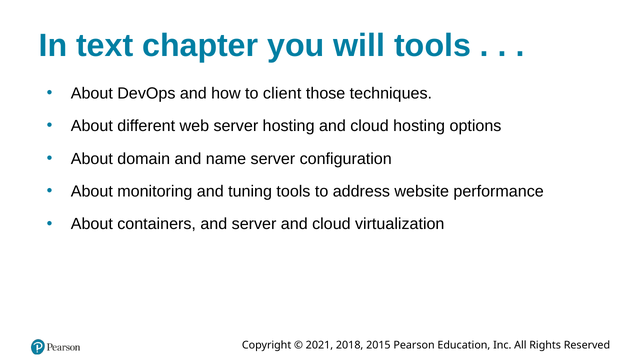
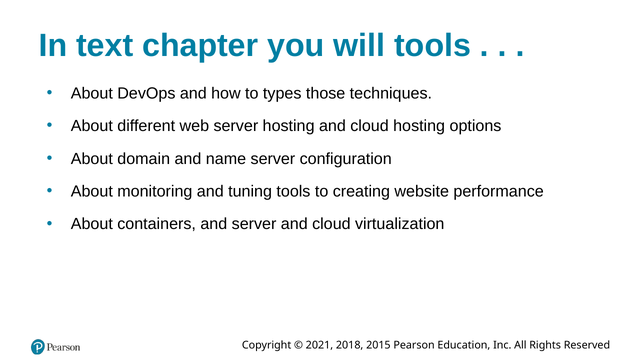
client: client -> types (282, 93)
address: address -> creating (361, 192)
